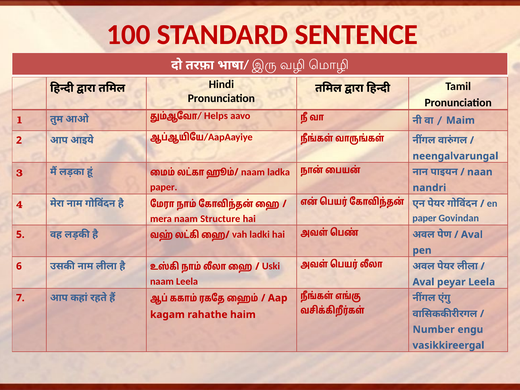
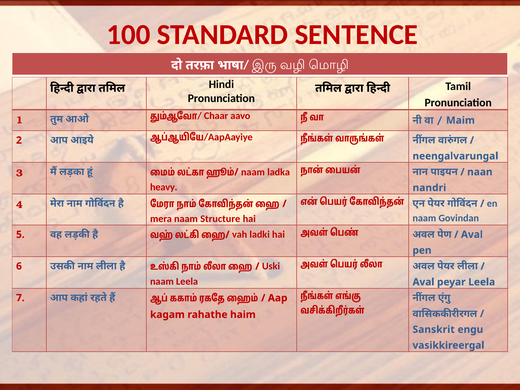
Helps: Helps -> Chaar (216, 116)
paper: paper -> heavy (164, 187)
paper: paper -> naam (424, 218)
Number: Number -> Sanskrit (434, 330)
